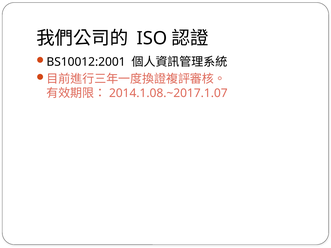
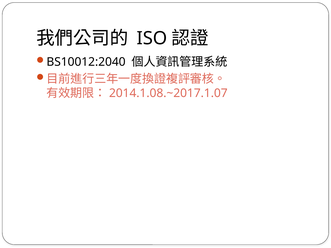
BS10012:2001: BS10012:2001 -> BS10012:2040 (86, 62)
